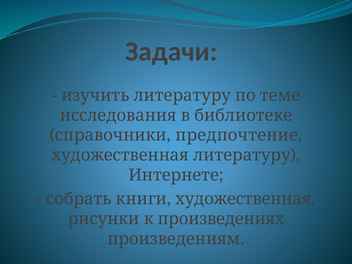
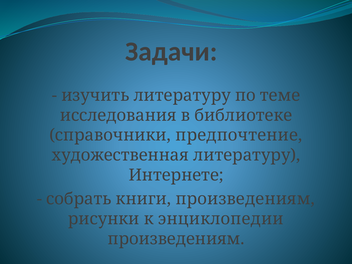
книги художественная: художественная -> произведениям (245, 199)
произведениях: произведениях -> энциклопедии (221, 219)
